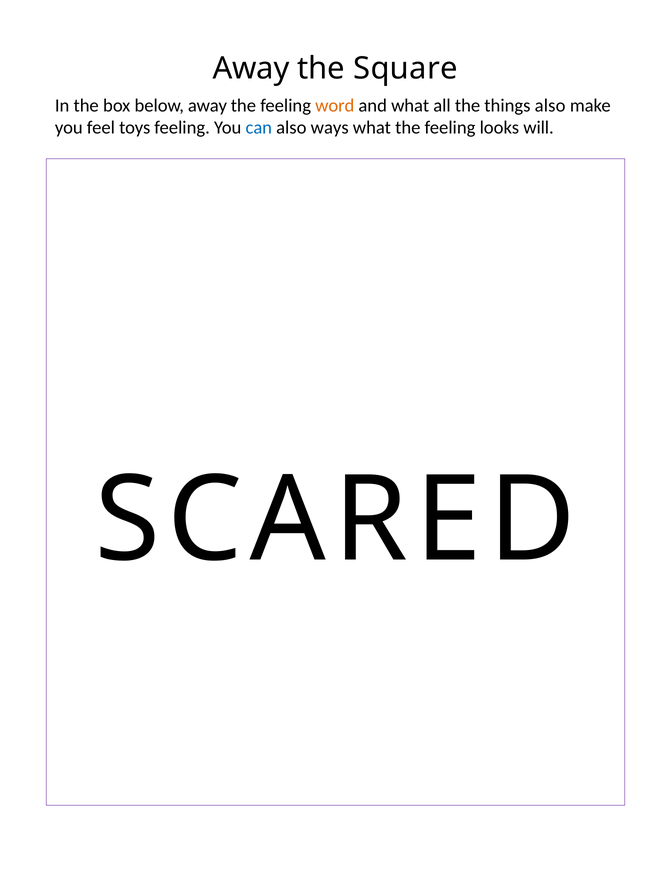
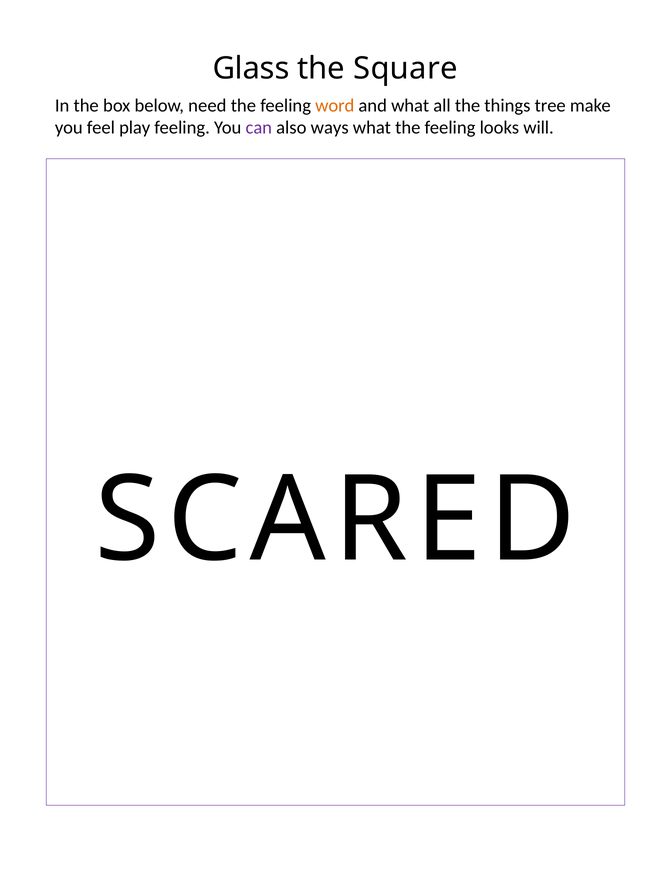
Away: Away -> Glass (251, 69)
below away: away -> need (207, 106)
things also: also -> tree (550, 106)
toys: toys -> play (135, 128)
can colour: blue -> purple (259, 128)
